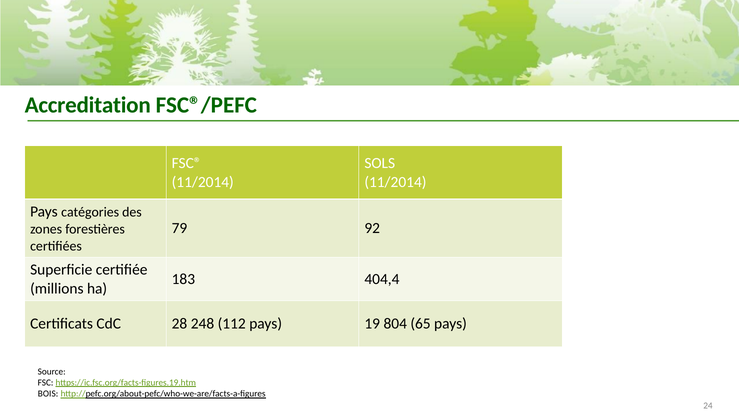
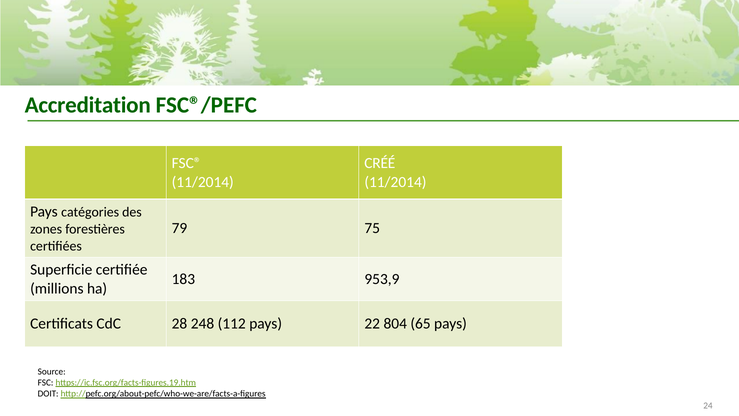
SOLS: SOLS -> CRÉÉ (380, 163)
92: 92 -> 75 (372, 228)
404,4: 404,4 -> 953,9 (382, 279)
19: 19 -> 22 (372, 324)
BOIS: BOIS -> DOIT (48, 394)
